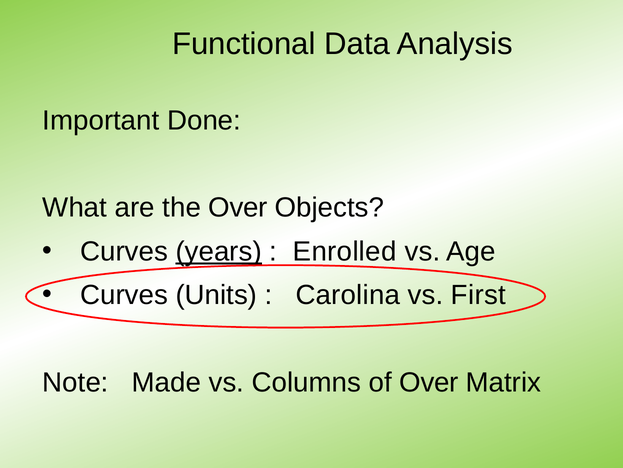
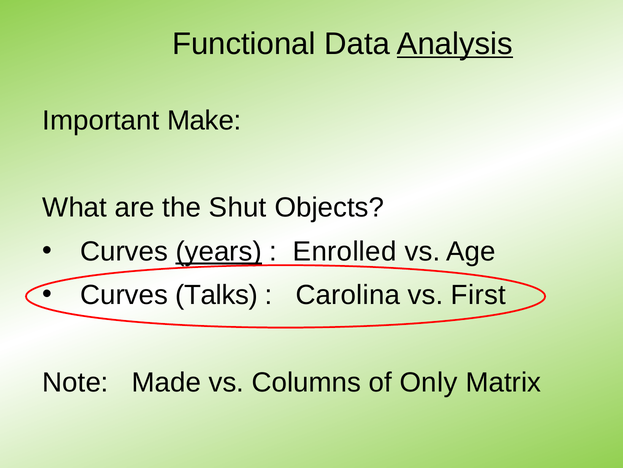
Analysis underline: none -> present (455, 44)
Done: Done -> Make (204, 120)
the Over: Over -> Shut (238, 207)
Units: Units -> Talks (217, 295)
of Over: Over -> Only (429, 382)
